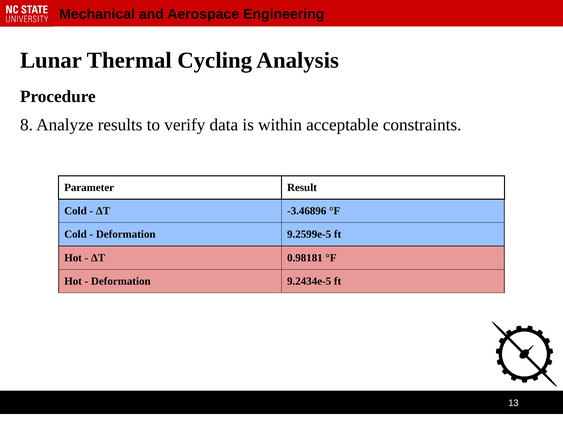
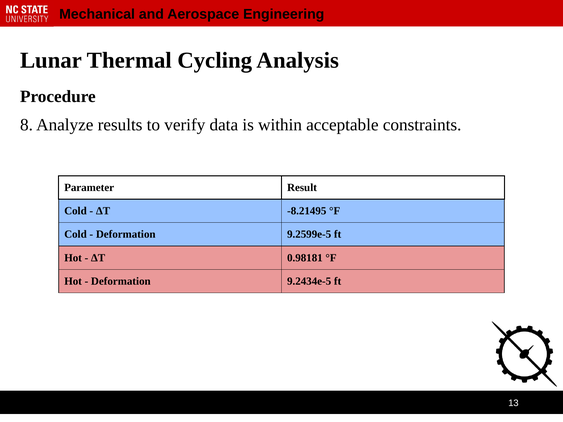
-3.46896: -3.46896 -> -8.21495 (307, 211)
